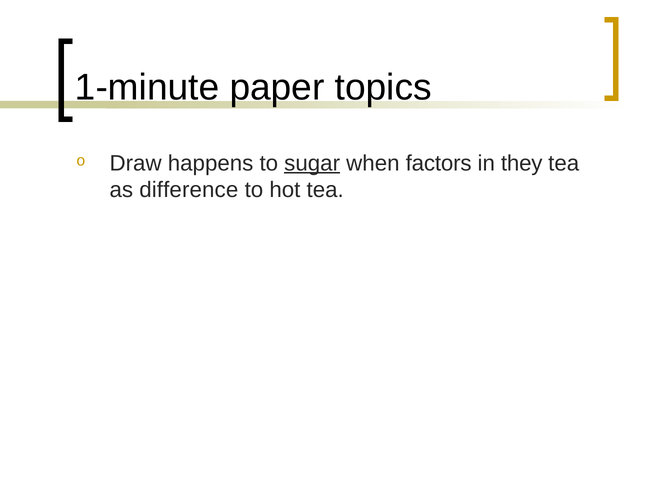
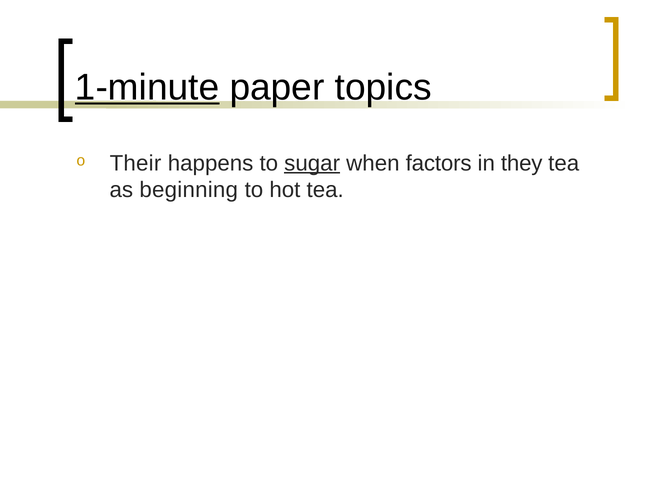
1-minute underline: none -> present (147, 87)
Draw: Draw -> Their (135, 163)
difference: difference -> beginning (189, 190)
